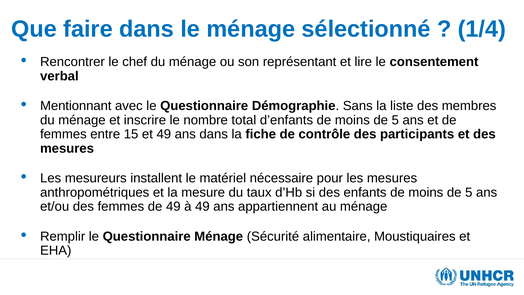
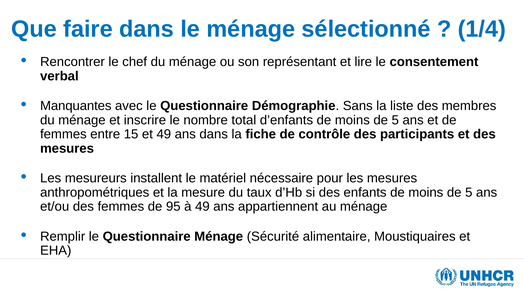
Mentionnant: Mentionnant -> Manquantes (76, 106)
de 49: 49 -> 95 (173, 206)
